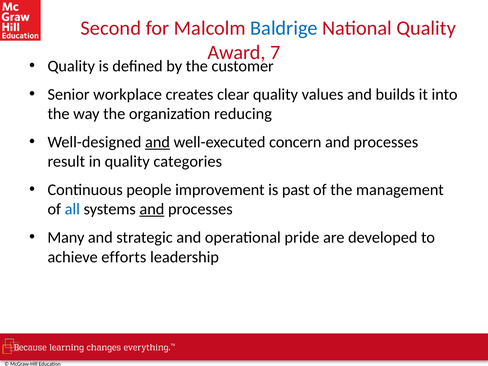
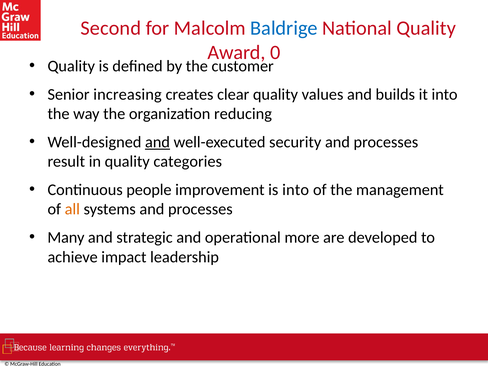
7: 7 -> 0 (275, 53)
workplace: workplace -> increasing (128, 94)
concern: concern -> security (295, 142)
is past: past -> into (296, 190)
all colour: blue -> orange (72, 209)
and underline: present -> none (152, 209)
pride: pride -> more (302, 237)
efforts: efforts -> impact (124, 257)
